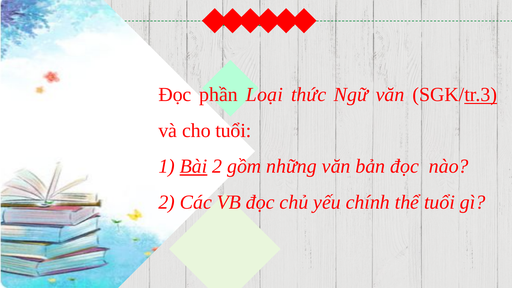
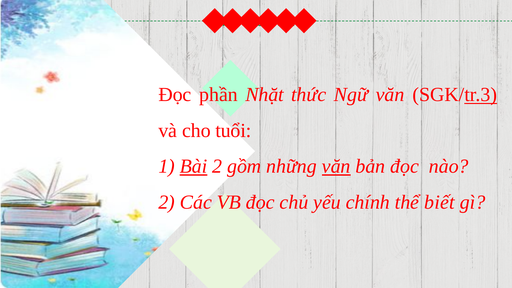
Loại: Loại -> Nhặt (265, 95)
văn underline: none -> present (336, 166)
thể tuổi: tuổi -> biết (439, 202)
